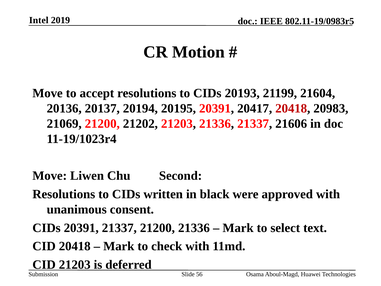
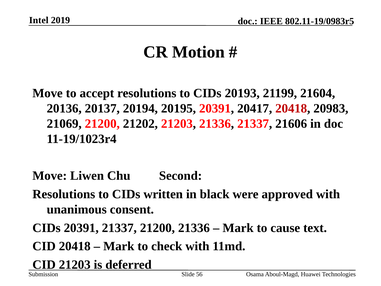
select: select -> cause (285, 228)
